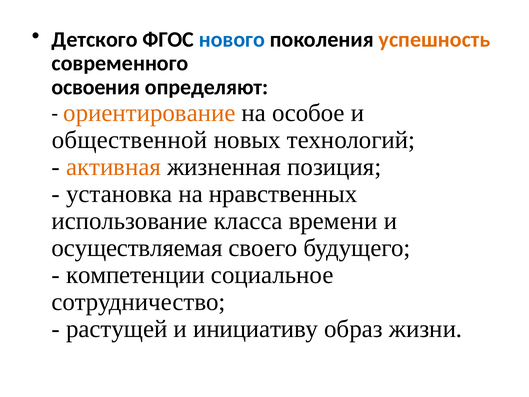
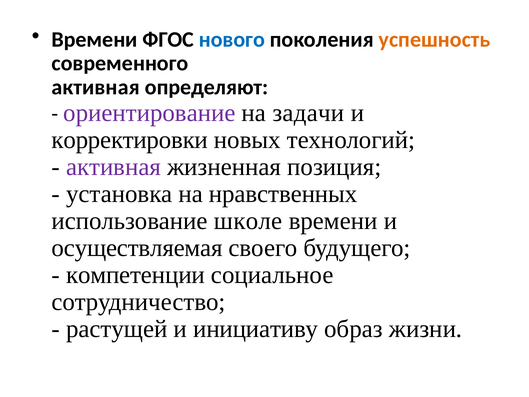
Детского: Детского -> Времени (95, 39)
освоения: освоения -> активная (96, 87)
ориентирование colour: orange -> purple (149, 113)
особое: особое -> задачи (308, 113)
общественной: общественной -> корректировки (130, 140)
активная colour: orange -> purple (113, 167)
класса: класса -> школе (248, 221)
